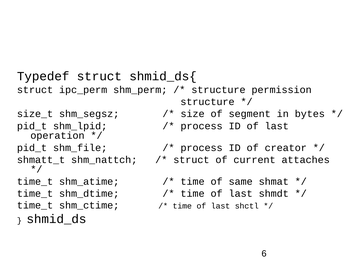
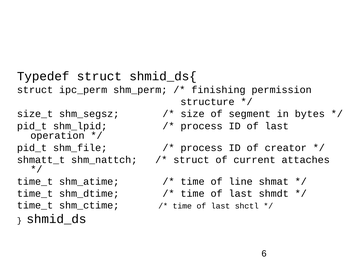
structure: structure -> finishing (218, 90)
same: same -> line (241, 182)
